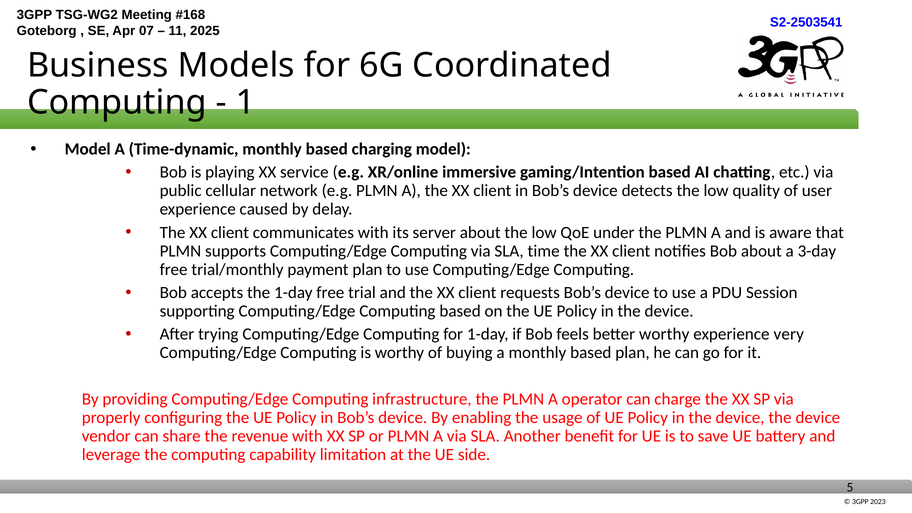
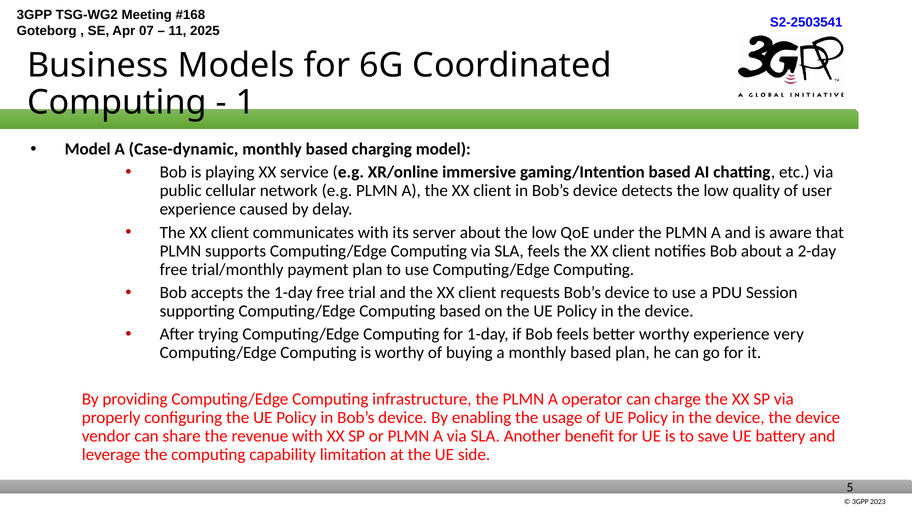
Time-dynamic: Time-dynamic -> Case-dynamic (184, 149)
SLA time: time -> feels (544, 251)
3-day: 3-day -> 2-day (817, 251)
